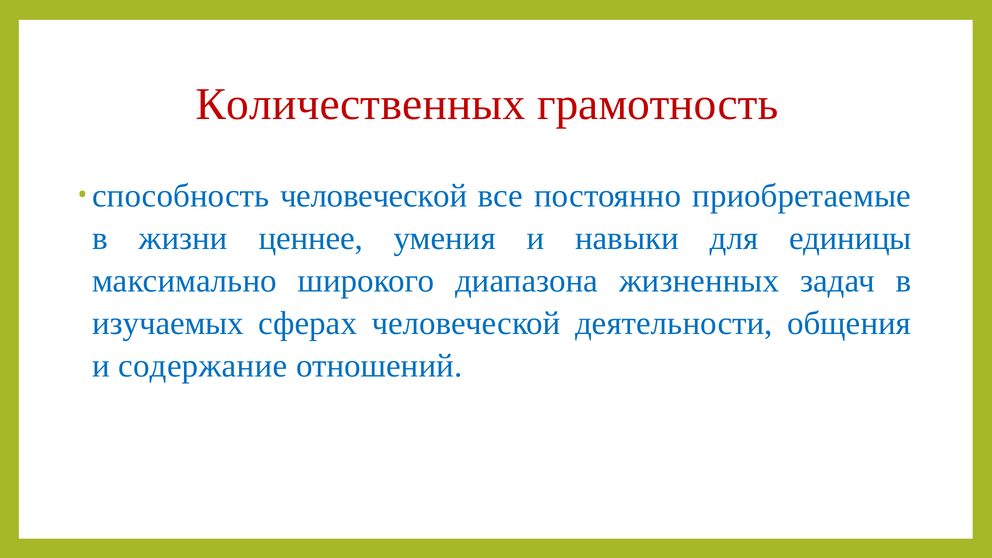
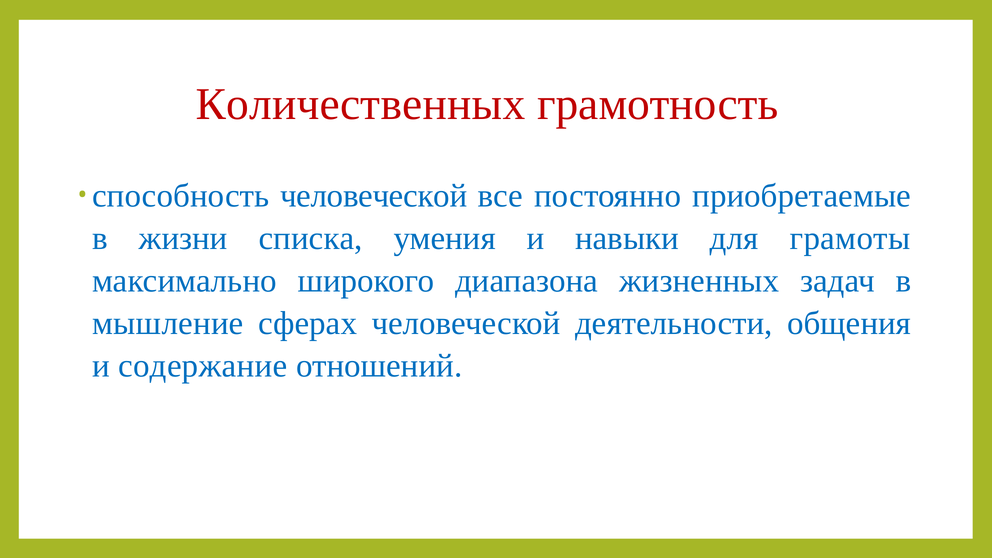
ценнее: ценнее -> списка (311, 238)
единицы: единицы -> грамоты (850, 238)
изучаемых: изучаемых -> мышление (168, 323)
